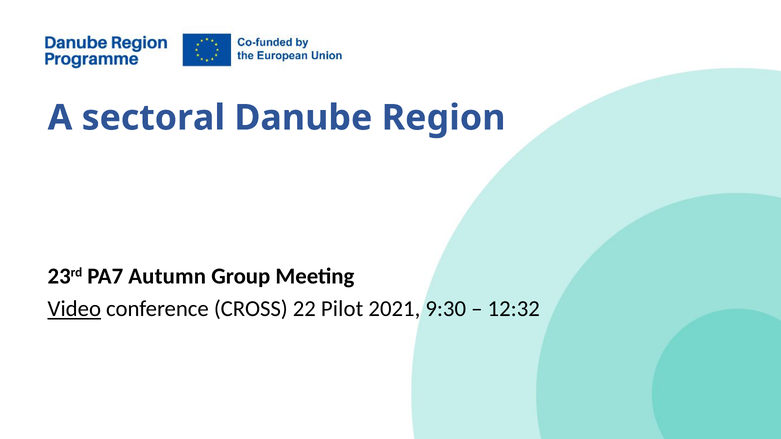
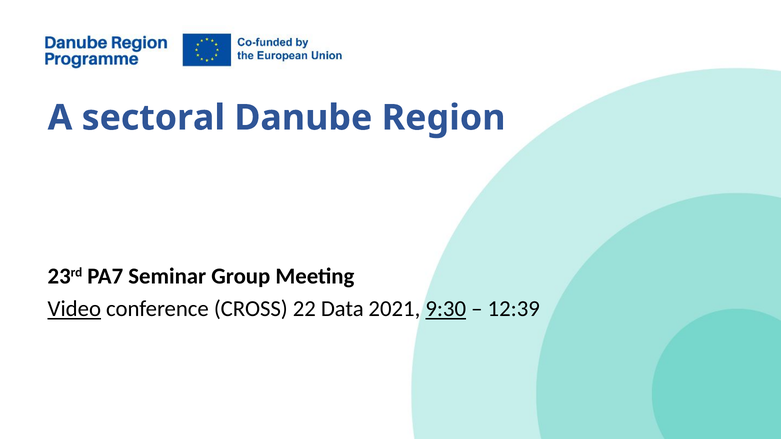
Autumn: Autumn -> Seminar (167, 276)
Pilot: Pilot -> Data (342, 309)
9:30 underline: none -> present (446, 309)
12:32: 12:32 -> 12:39 (514, 309)
